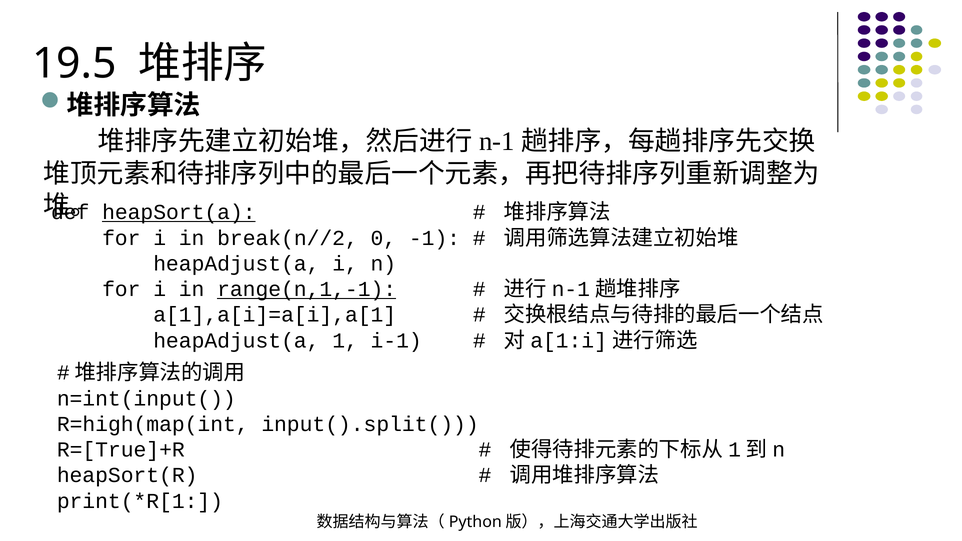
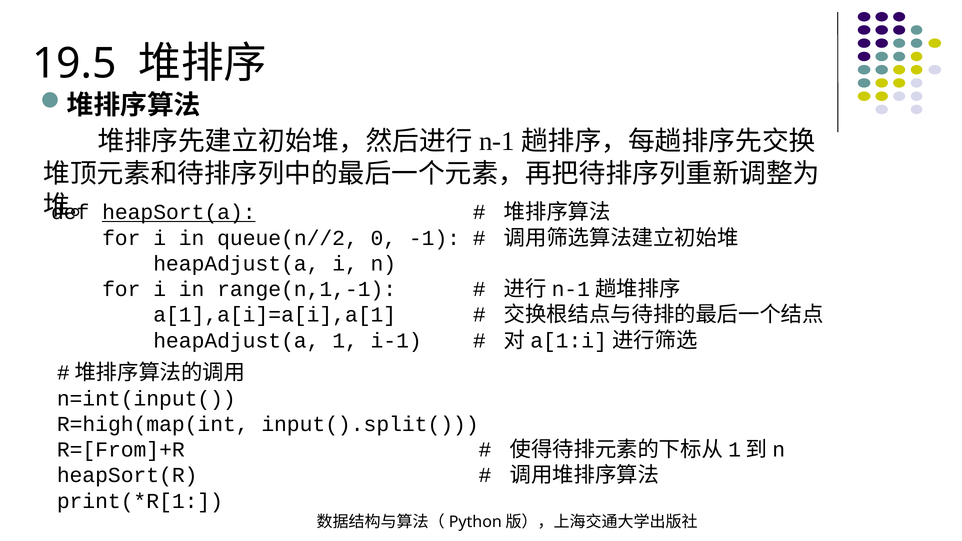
break(n//2: break(n//2 -> queue(n//2 (288, 238)
range(n,1,-1 underline: present -> none (307, 289)
R=[True]+R: R=[True]+R -> R=[From]+R (121, 450)
